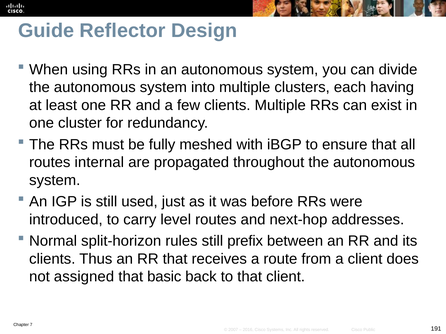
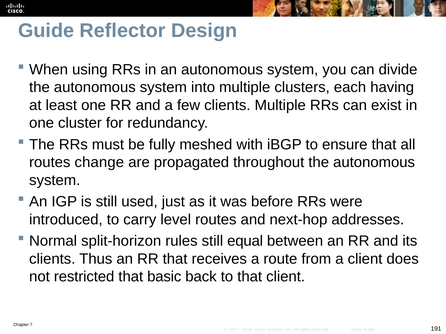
internal: internal -> change (99, 163)
prefix: prefix -> equal (245, 241)
assigned: assigned -> restricted (84, 277)
